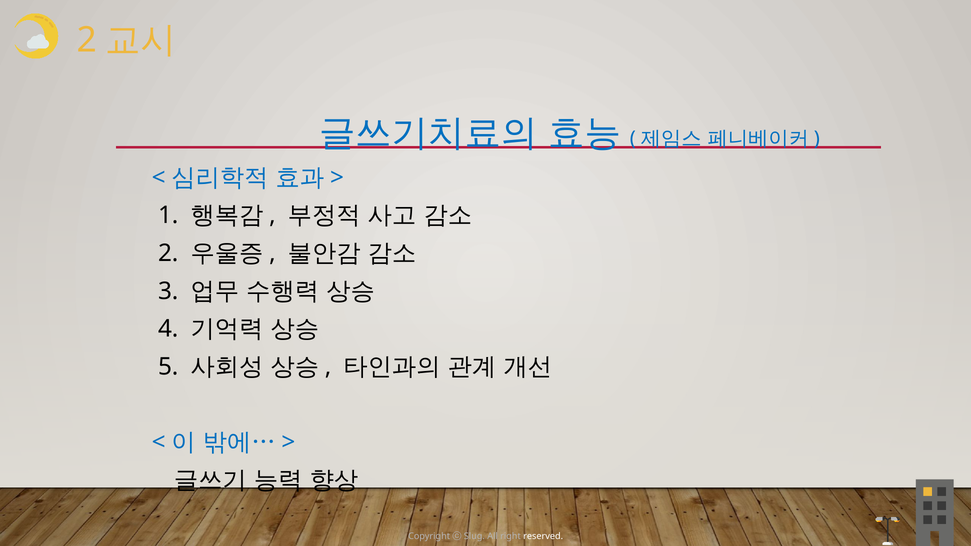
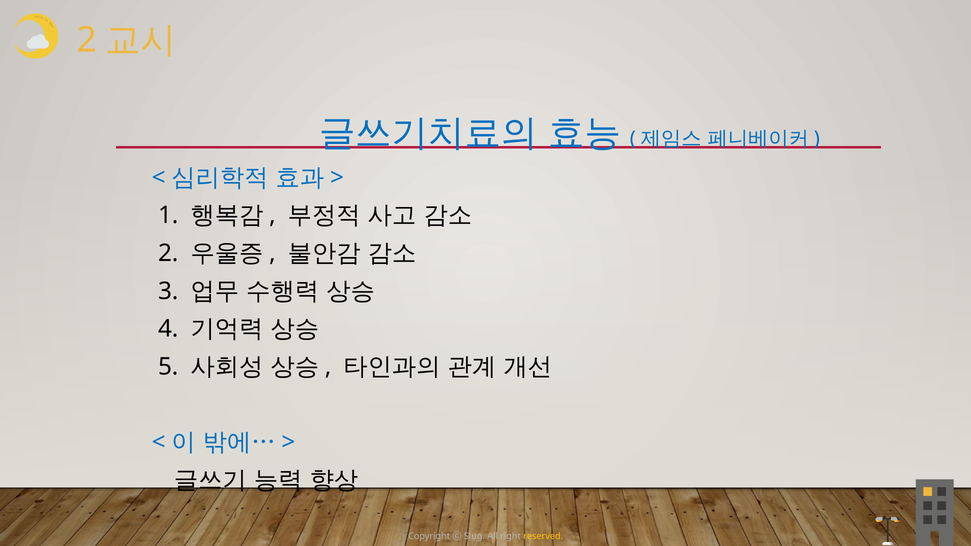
reserved colour: white -> yellow (543, 536)
